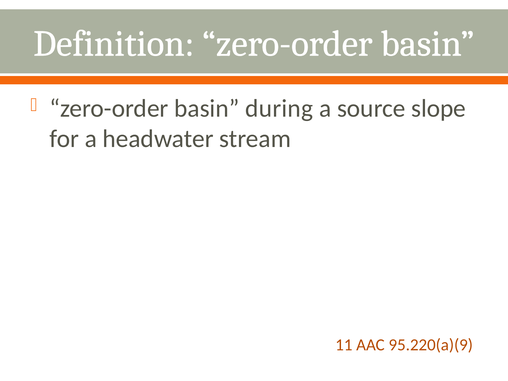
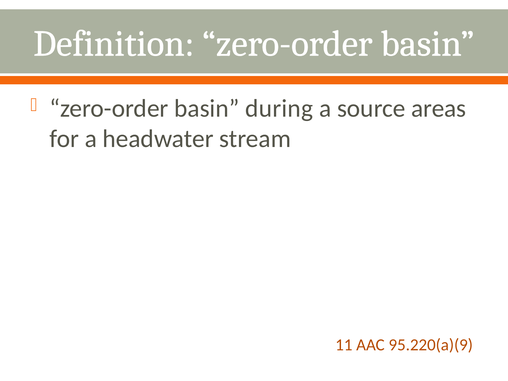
slope: slope -> areas (439, 108)
